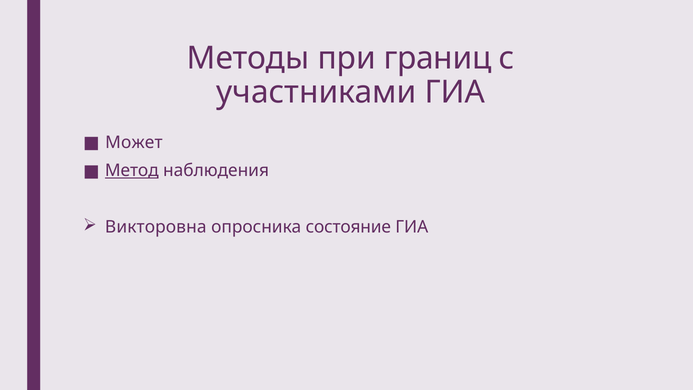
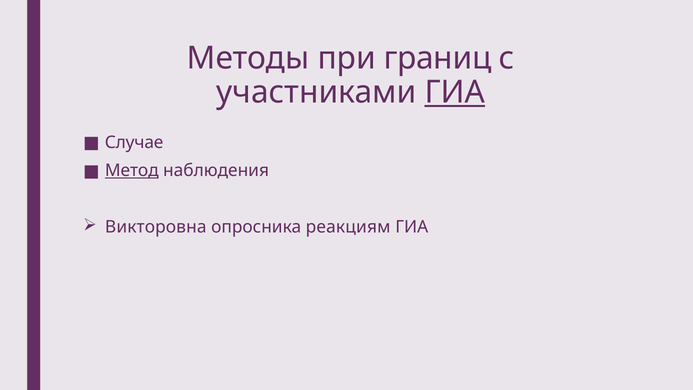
ГИА underline: none -> present (455, 92)
Может: Может -> Случае (134, 142)
состояние: состояние -> реакциям (348, 227)
